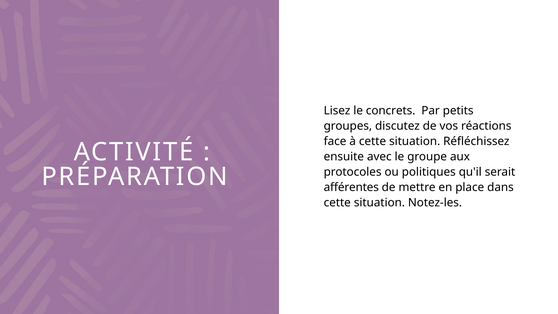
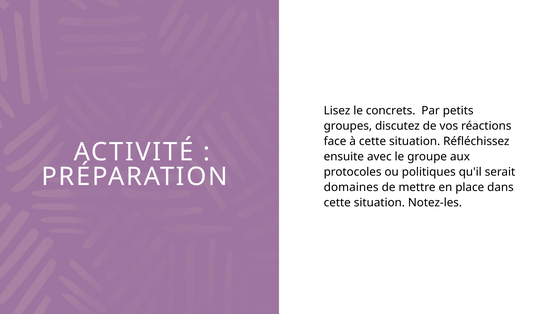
afférentes: afférentes -> domaines (351, 187)
